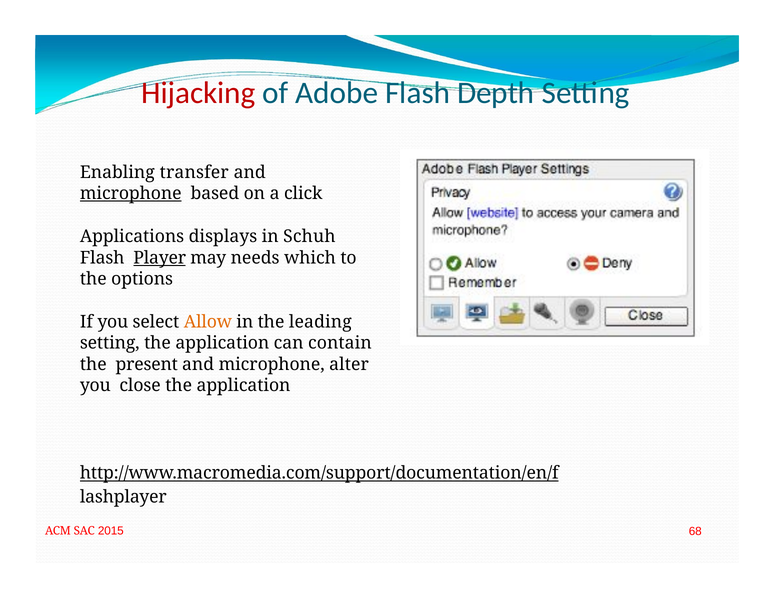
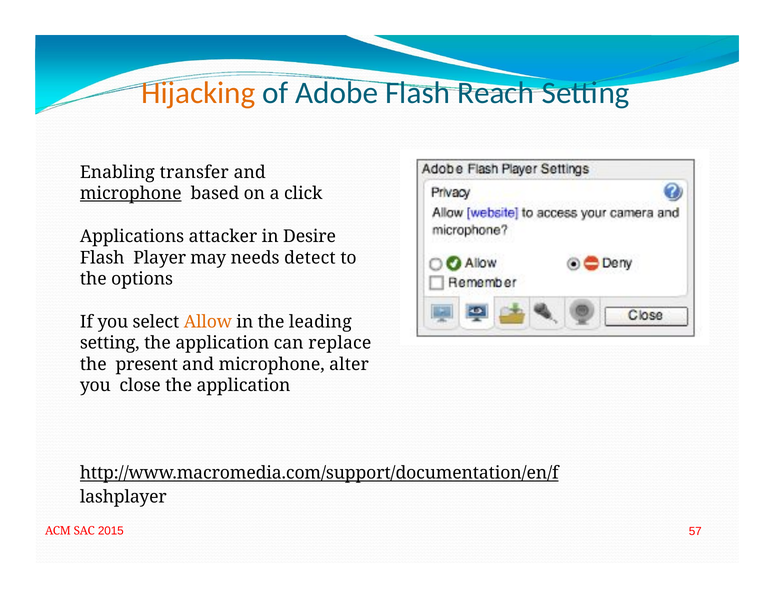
Hijacking colour: red -> orange (198, 93)
Depth: Depth -> Reach (496, 93)
displays: displays -> attacker (223, 237)
Schuh: Schuh -> Desire (310, 237)
Player underline: present -> none (160, 258)
which: which -> detect (310, 258)
contain: contain -> replace (340, 343)
68: 68 -> 57 (695, 531)
